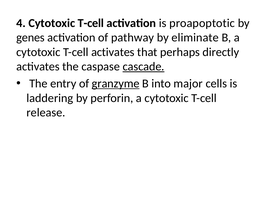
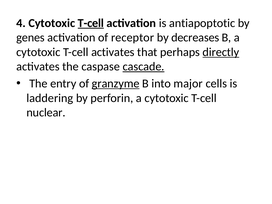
T-cell underline: none -> present (91, 23)
proapoptotic: proapoptotic -> antiapoptotic (202, 23)
pathway: pathway -> receptor (133, 38)
eliminate: eliminate -> decreases (195, 38)
directly underline: none -> present (221, 52)
release: release -> nuclear (46, 113)
